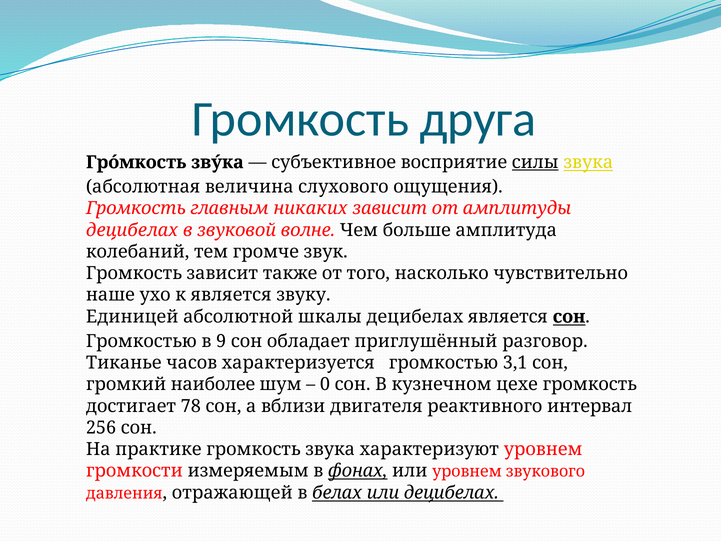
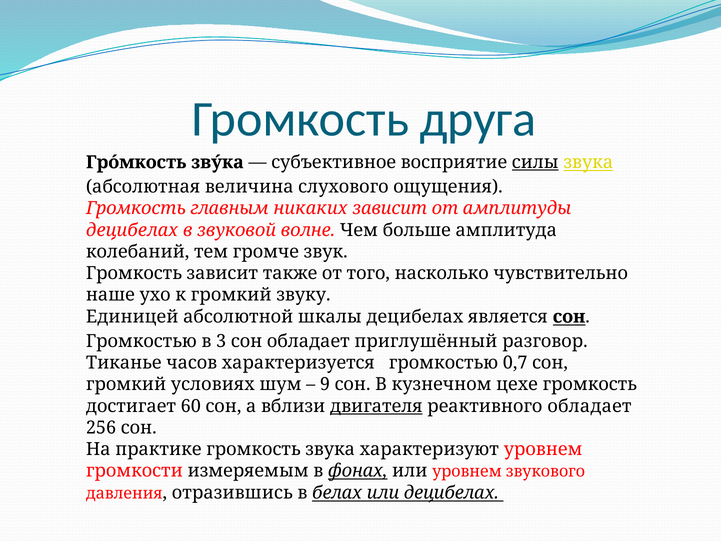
к является: является -> громкий (231, 295)
9: 9 -> 3 (221, 341)
3,1: 3,1 -> 0,7 (515, 363)
наиболее: наиболее -> условиях (213, 384)
0: 0 -> 9 (325, 384)
78: 78 -> 60 (191, 406)
двигателя underline: none -> present (376, 406)
реактивного интервал: интервал -> обладает (589, 406)
отражающей: отражающей -> отразившись (232, 492)
